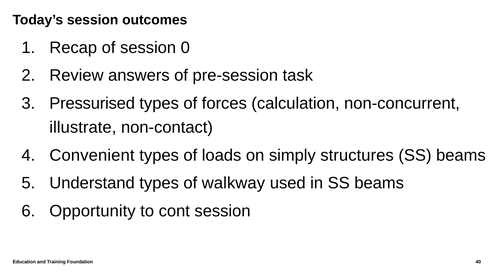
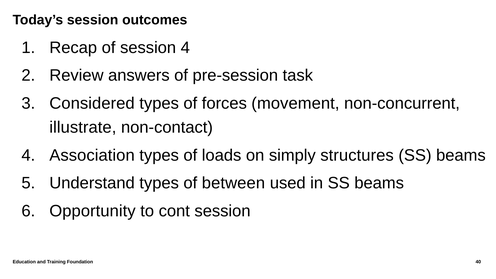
session 0: 0 -> 4 (185, 48)
Pressurised: Pressurised -> Considered (92, 103)
calculation: calculation -> movement (295, 103)
Convenient: Convenient -> Association (92, 155)
walkway: walkway -> between (233, 183)
